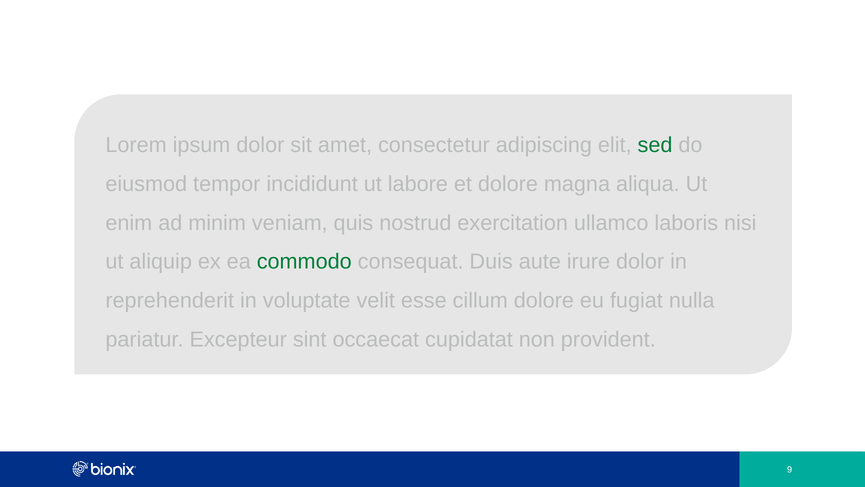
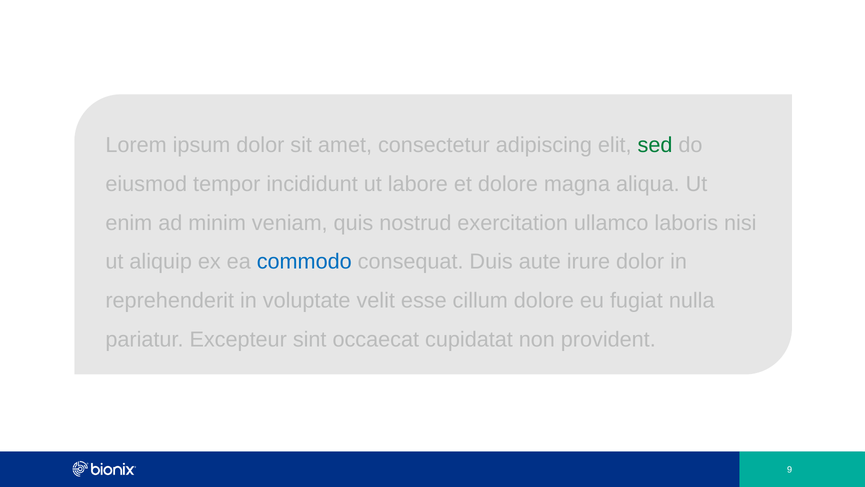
commodo colour: green -> blue (304, 262)
